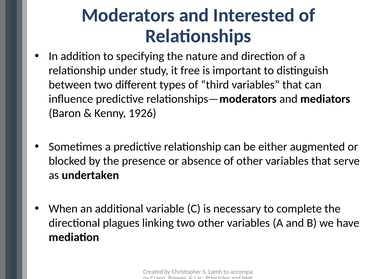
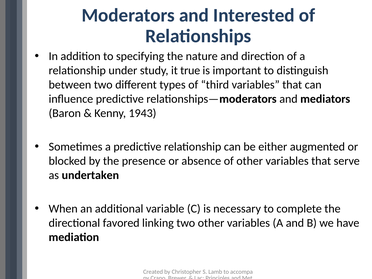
free: free -> true (190, 71)
1926: 1926 -> 1943 (142, 113)
plagues: plagues -> favored (121, 223)
